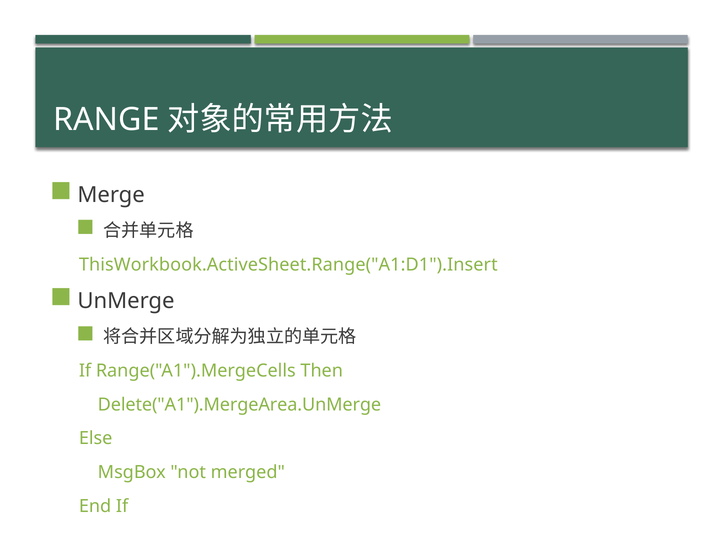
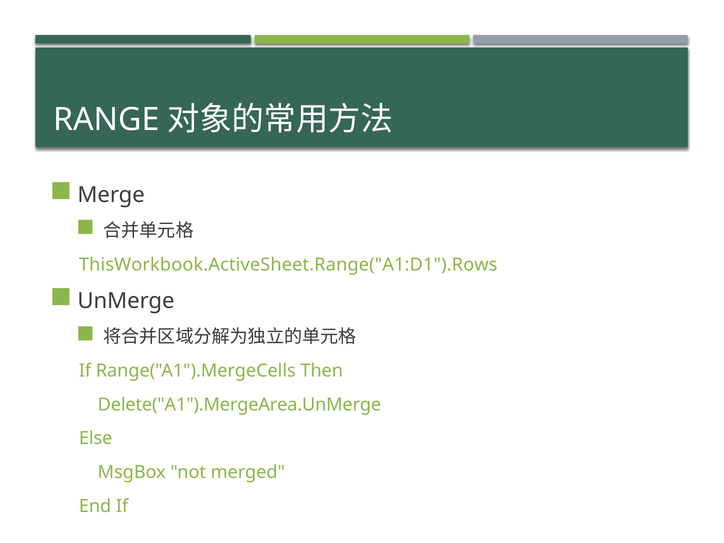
ThisWorkbook.ActiveSheet.Range("A1:D1").Insert: ThisWorkbook.ActiveSheet.Range("A1:D1").Insert -> ThisWorkbook.ActiveSheet.Range("A1:D1").Rows (288, 265)
